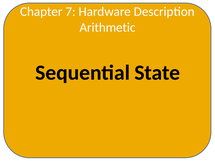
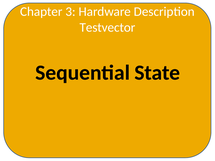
7: 7 -> 3 (71, 12)
Arithmetic: Arithmetic -> Testvector (107, 27)
